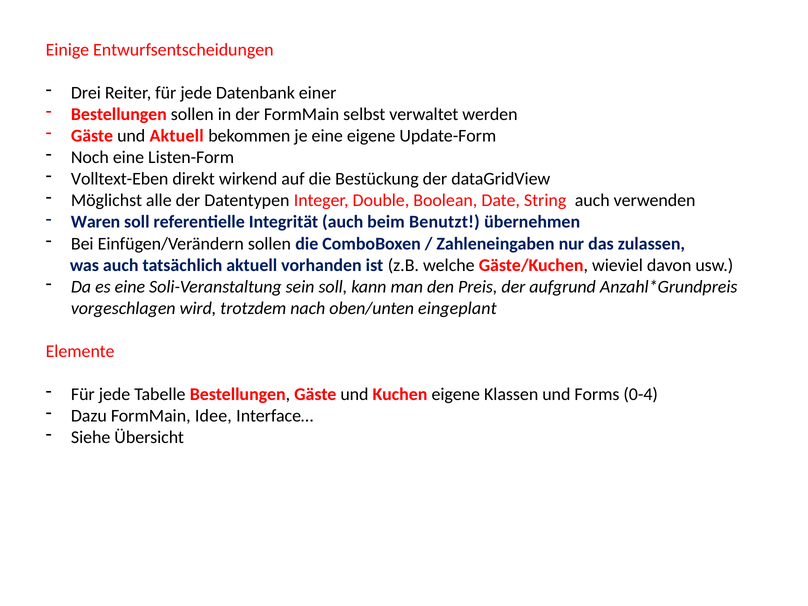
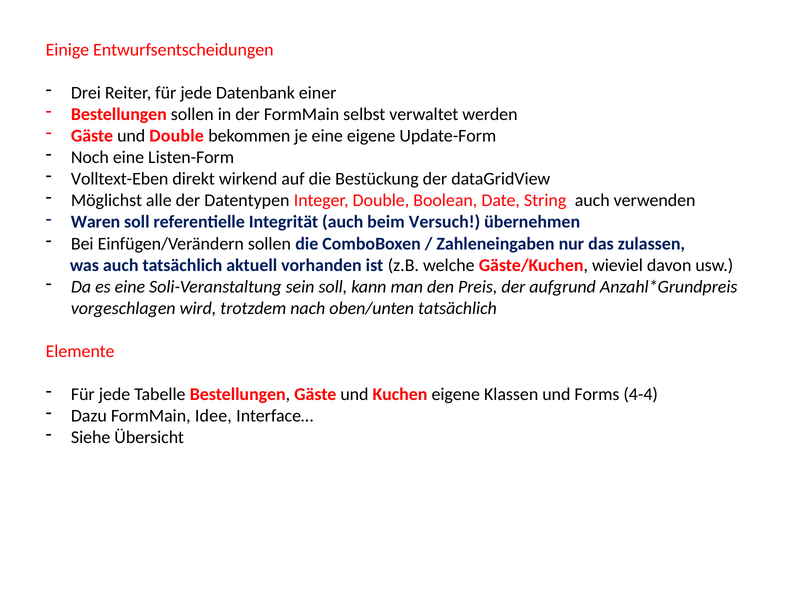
und Aktuell: Aktuell -> Double (177, 136)
Benutzt: Benutzt -> Versuch (444, 222)
oben/unten eingeplant: eingeplant -> tatsächlich (457, 308)
0-4: 0-4 -> 4-4 (641, 394)
